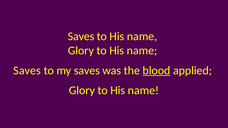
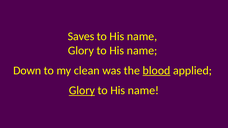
Saves: Saves -> Down (27, 71)
my saves: saves -> clean (87, 71)
Glory underline: none -> present (82, 91)
